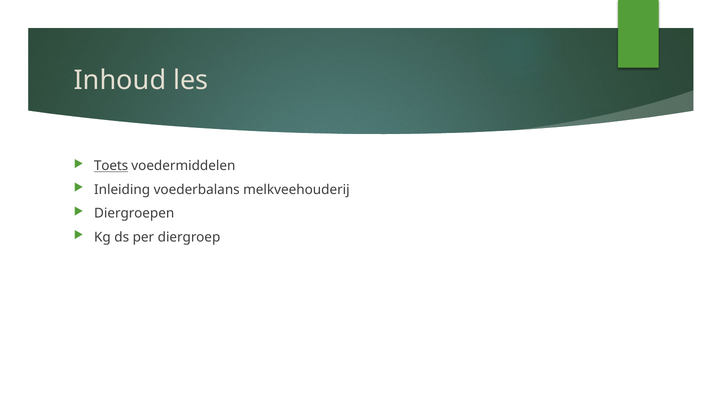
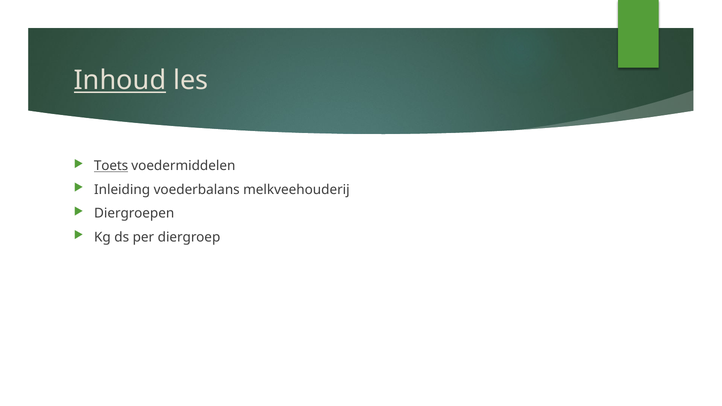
Inhoud underline: none -> present (120, 80)
